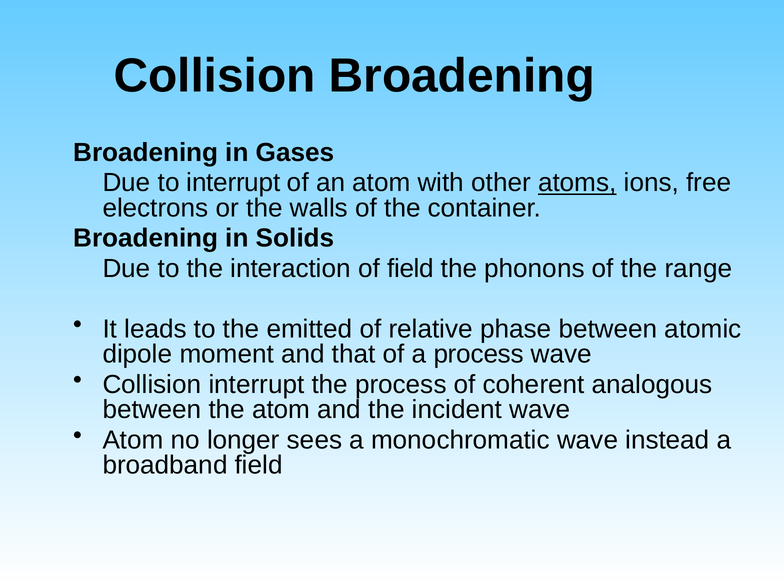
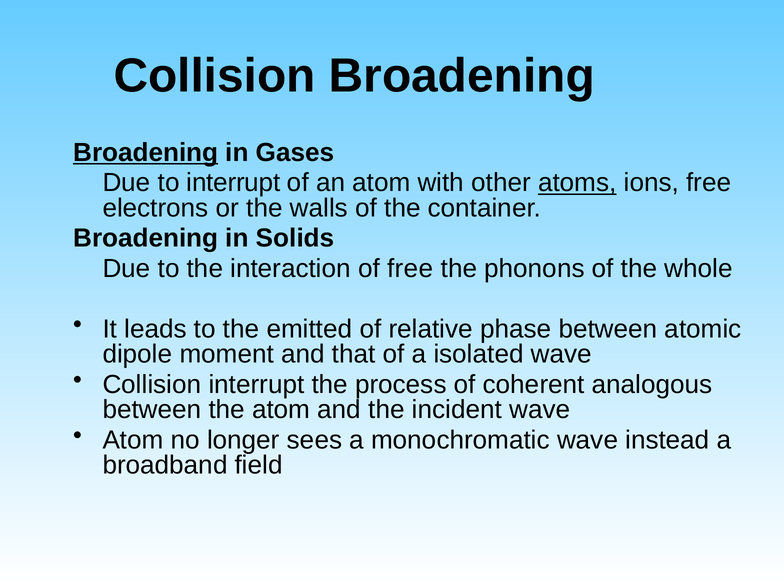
Broadening underline: none -> present (146, 153)
of field: field -> free (410, 269)
range: range -> whole (699, 269)
a process: process -> isolated (479, 354)
